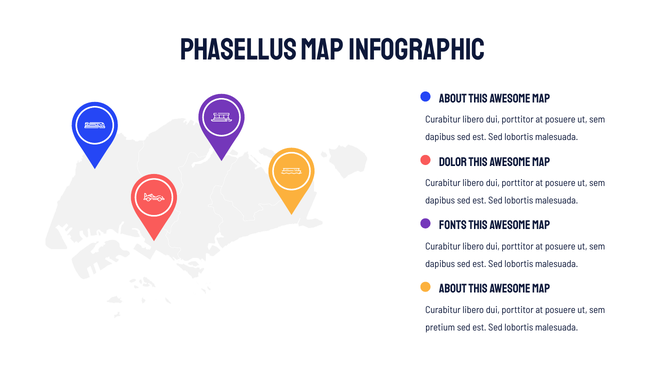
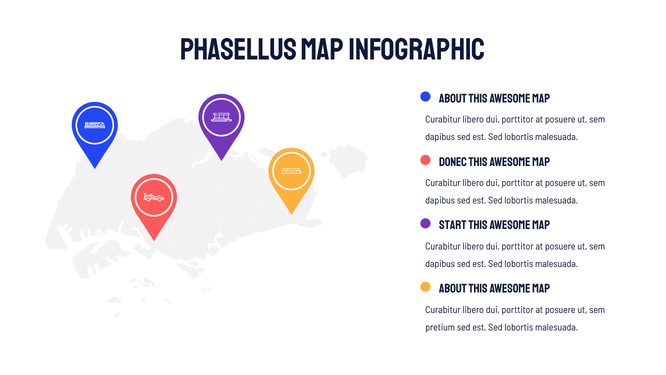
Dolor: Dolor -> Donec (453, 162)
Fonts: Fonts -> Start (453, 225)
